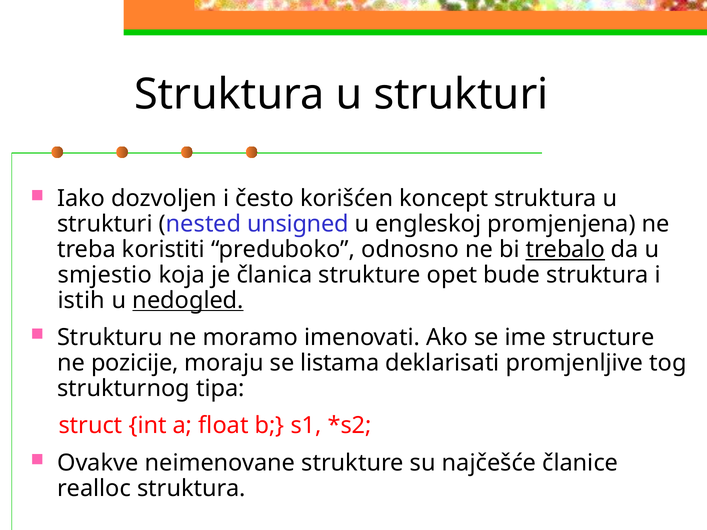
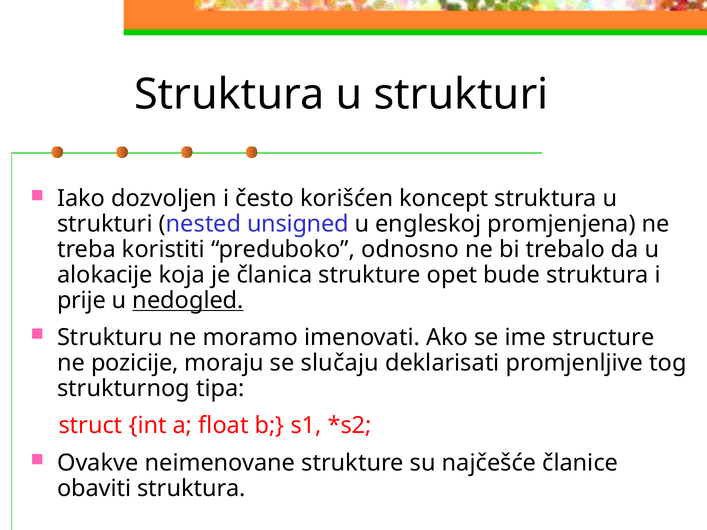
trebalo underline: present -> none (565, 250)
smjestio: smjestio -> alokacije (105, 275)
istih: istih -> prije (82, 301)
listama: listama -> slučaju (340, 363)
realloc: realloc -> obaviti (94, 489)
